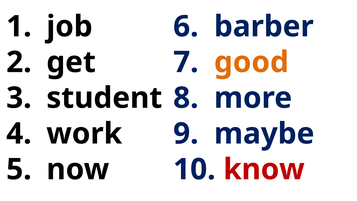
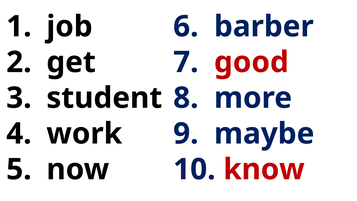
good colour: orange -> red (251, 62)
